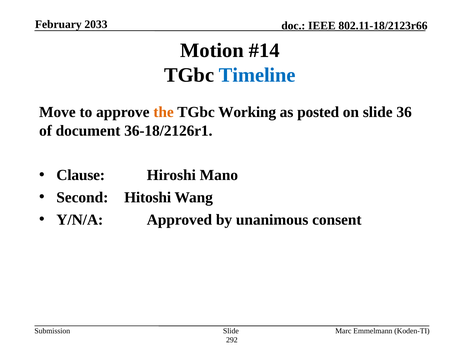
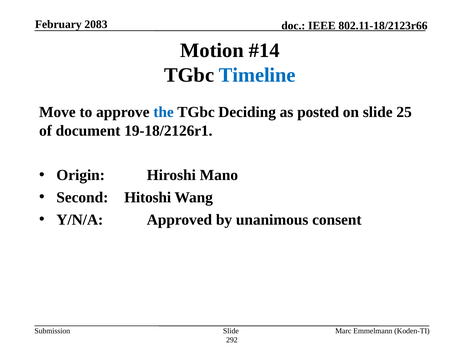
2033: 2033 -> 2083 (96, 24)
the colour: orange -> blue (164, 112)
Working: Working -> Deciding (247, 112)
36: 36 -> 25 (404, 112)
36-18/2126r1: 36-18/2126r1 -> 19-18/2126r1 (168, 131)
Clause: Clause -> Origin (81, 175)
